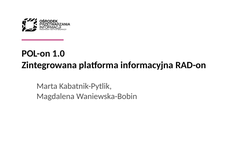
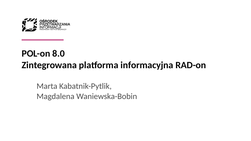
1.0: 1.0 -> 8.0 (59, 54)
